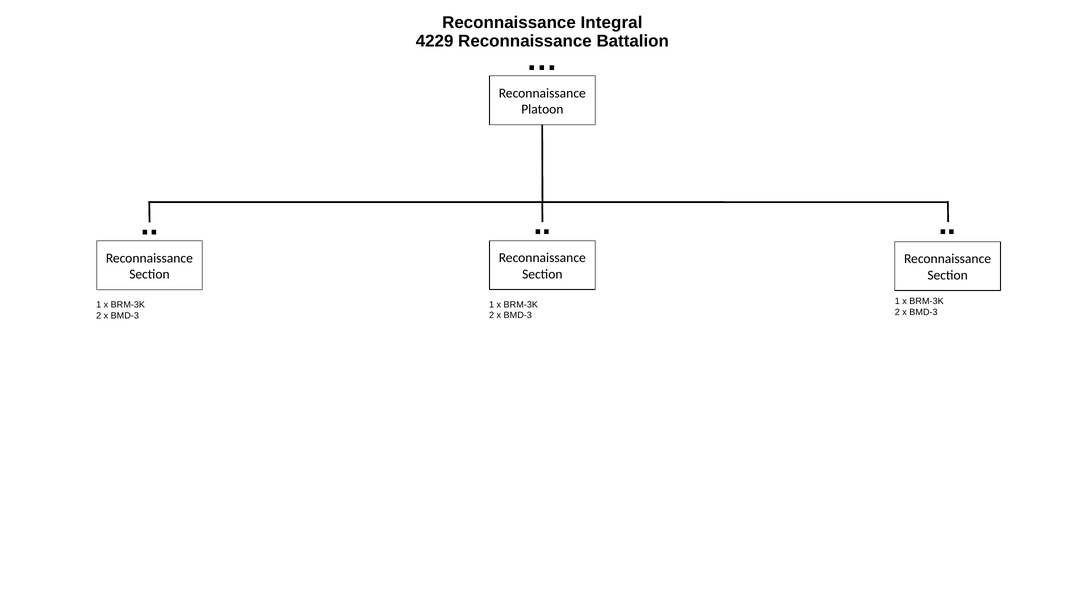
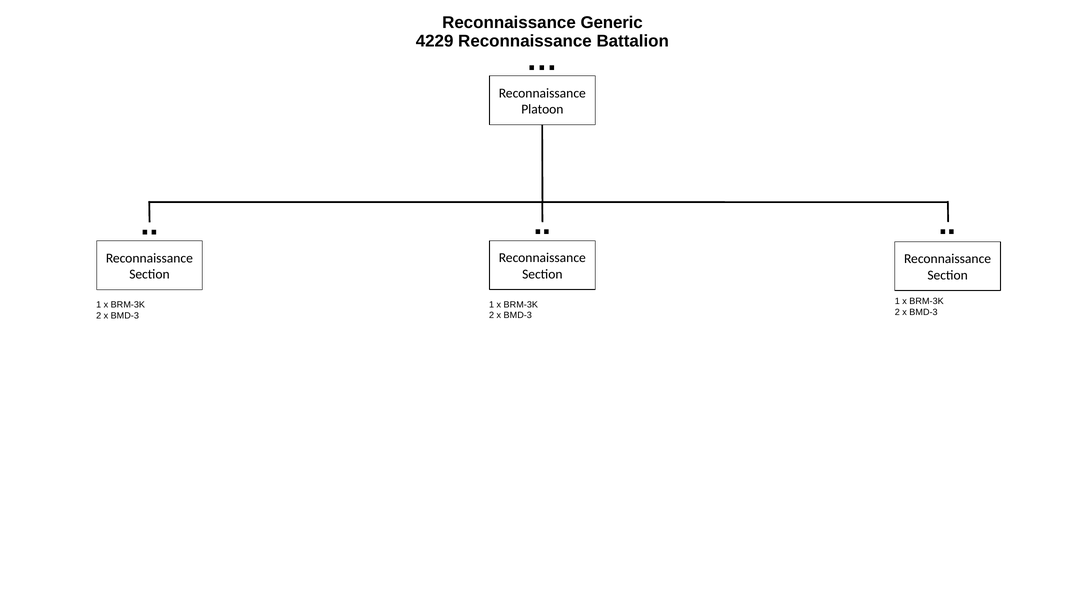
Integral: Integral -> Generic (612, 23)
